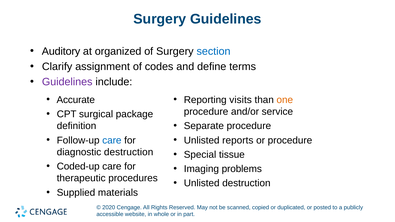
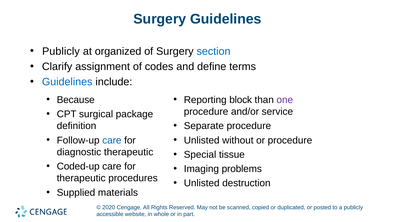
Auditory: Auditory -> Publicly (61, 51)
Guidelines colour: purple -> blue (67, 82)
Accurate: Accurate -> Because (76, 100)
visits: visits -> block (241, 100)
one colour: orange -> purple (285, 100)
reports: reports -> without (238, 140)
diagnostic destruction: destruction -> therapeutic (129, 152)
